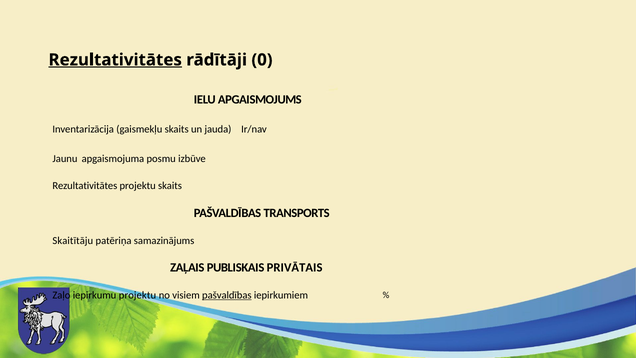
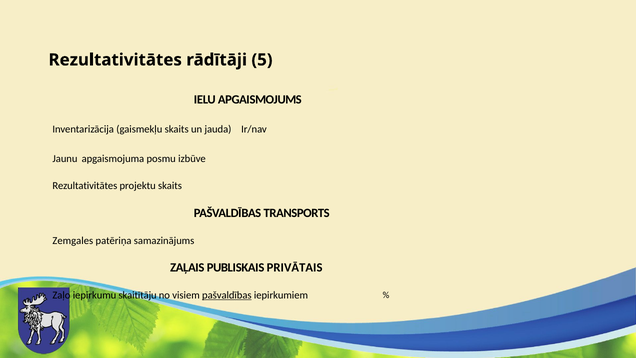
Rezultativitātes underline: present -> none (115, 60)
0: 0 -> 5 (262, 60)
Skaitītāju: Skaitītāju -> Zemgales (73, 240)
iepirkumu projektu: projektu -> skaitītāju (138, 295)
